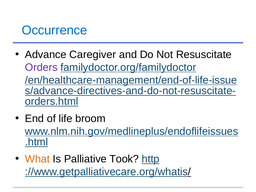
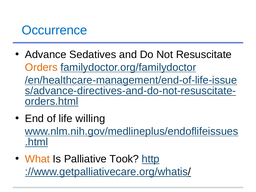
Caregiver: Caregiver -> Sedatives (93, 55)
Orders colour: purple -> orange (41, 67)
broom: broom -> willing (90, 119)
